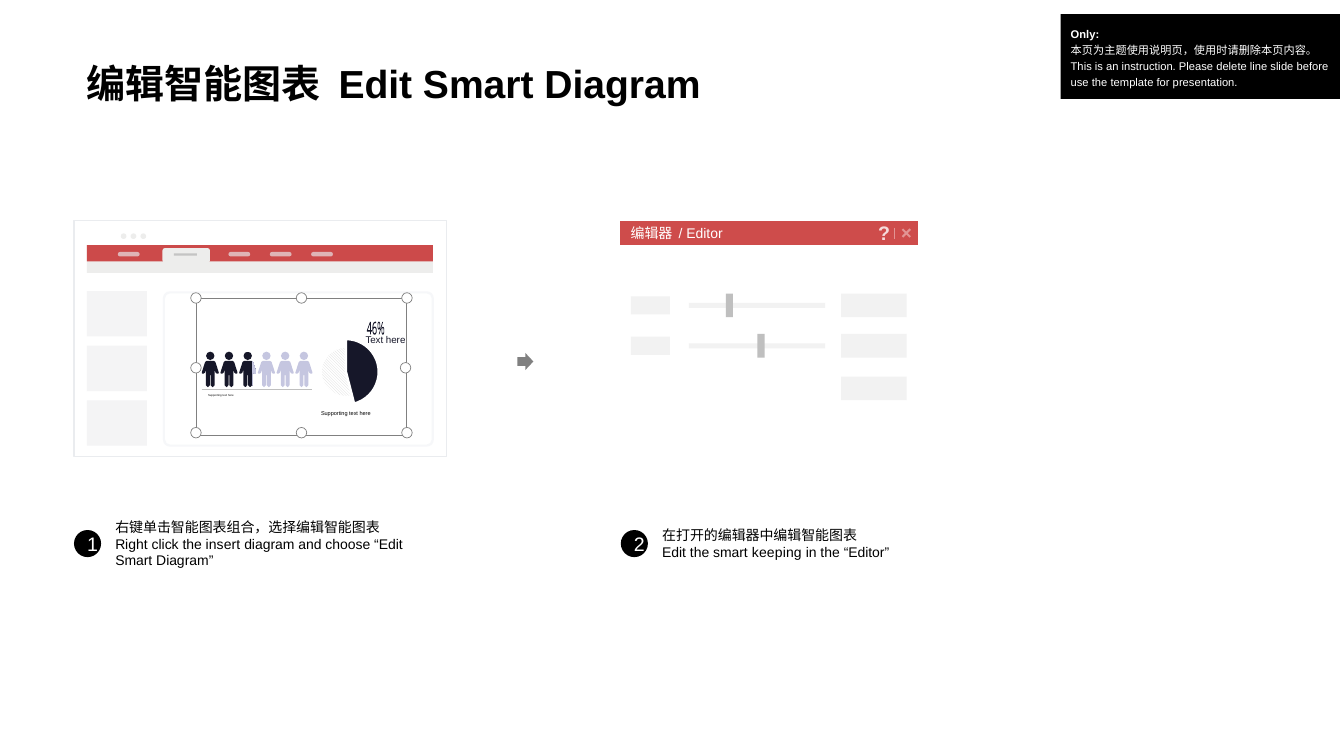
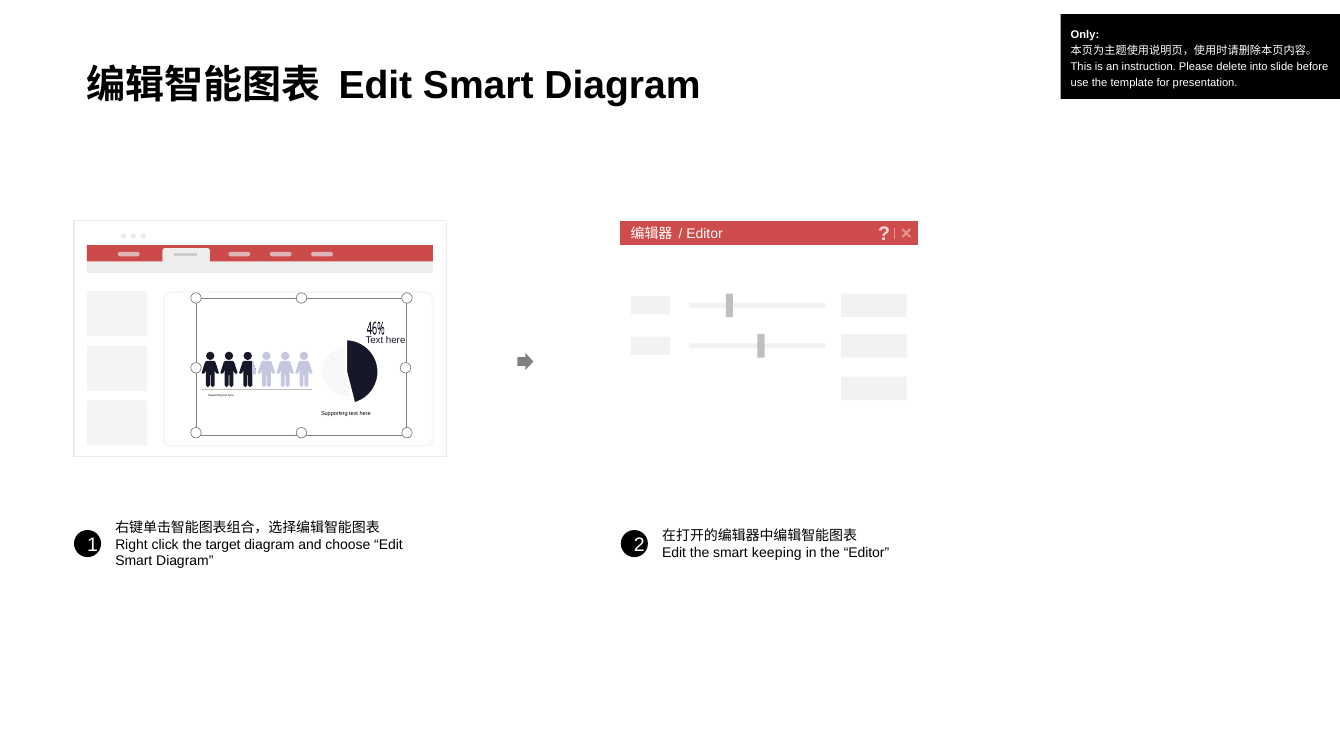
line: line -> into (1259, 67)
insert: insert -> target (223, 544)
